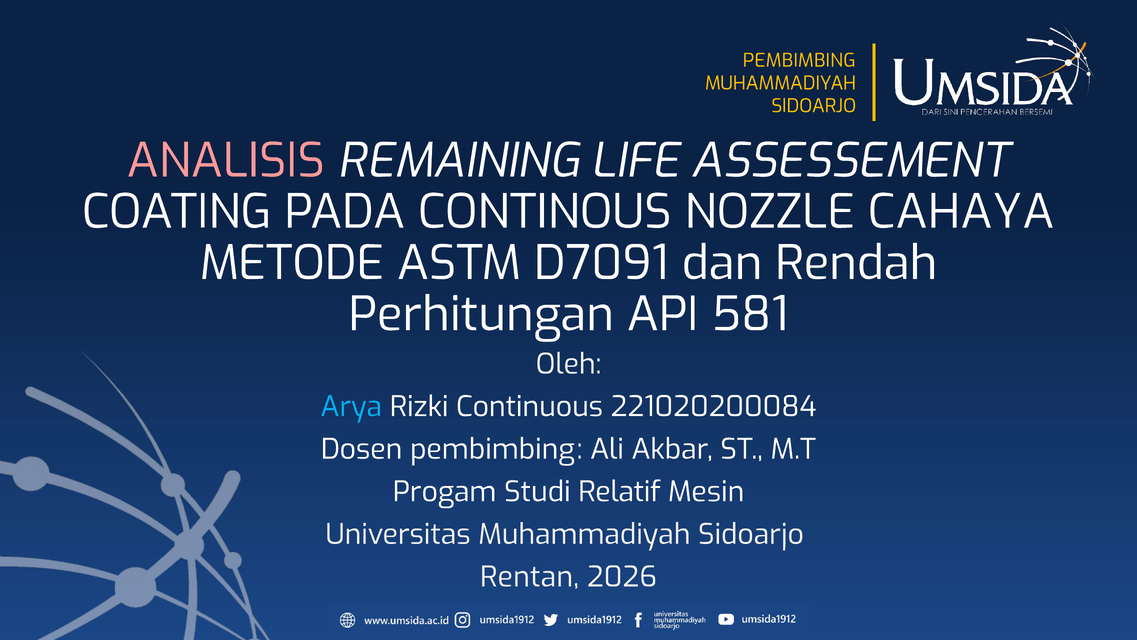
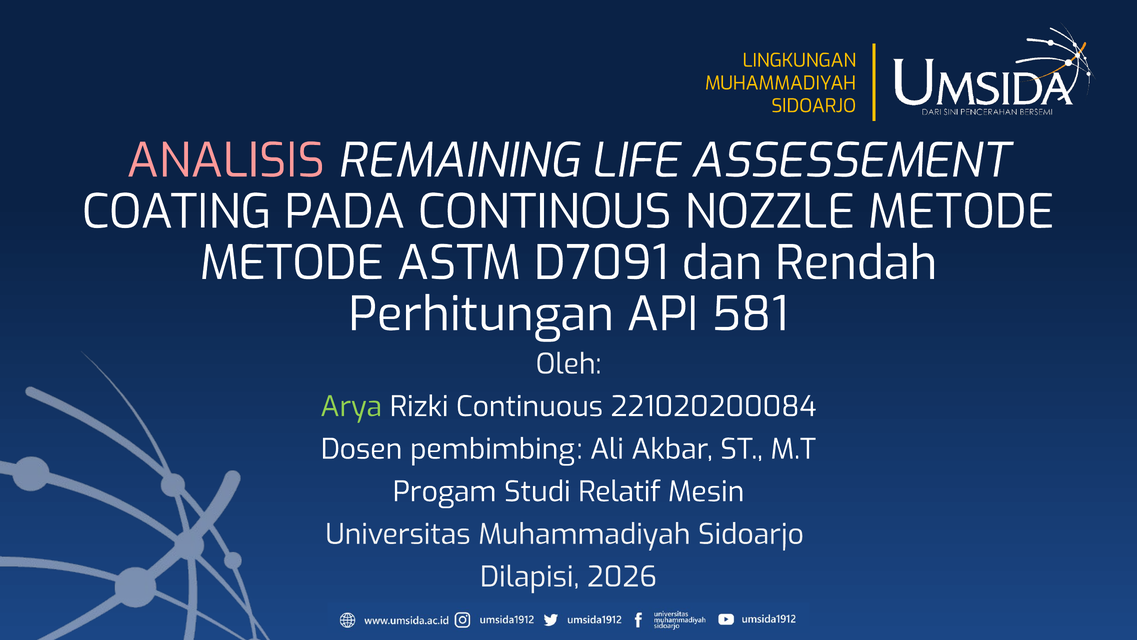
PEMBIMBING: PEMBIMBING -> LINGKUNGAN (799, 60)
NOZZLE CAHAYA: CAHAYA -> METODE (961, 212)
Arya colour: light blue -> light green (351, 406)
Rentan: Rentan -> Dilapisi (530, 577)
